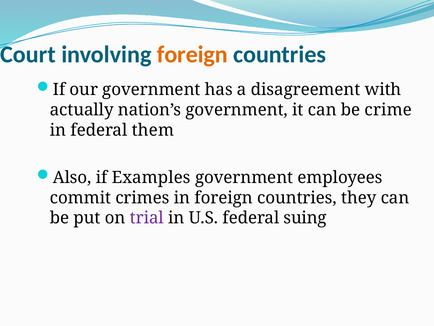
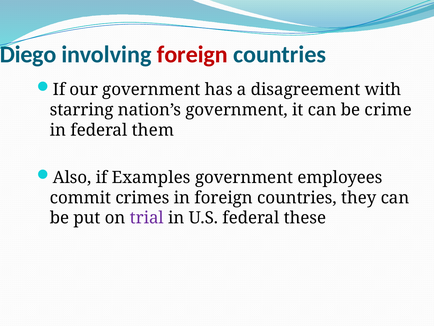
Court: Court -> Diego (28, 54)
foreign colour: orange -> red (192, 54)
actually: actually -> starring (82, 110)
suing: suing -> these (305, 218)
